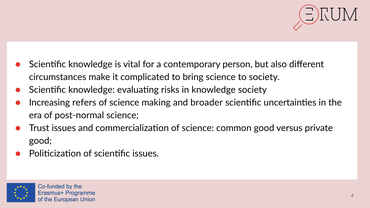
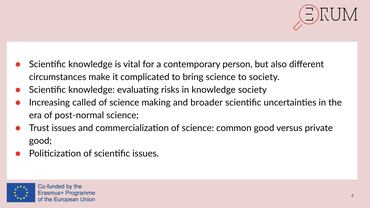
refers: refers -> called (84, 103)
